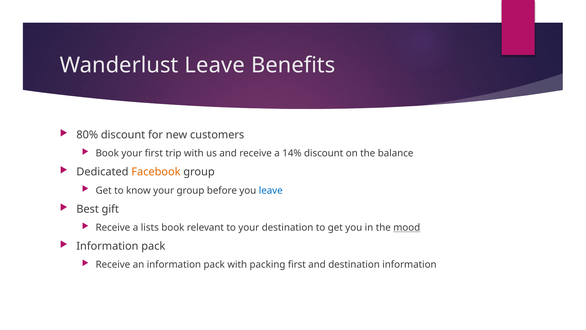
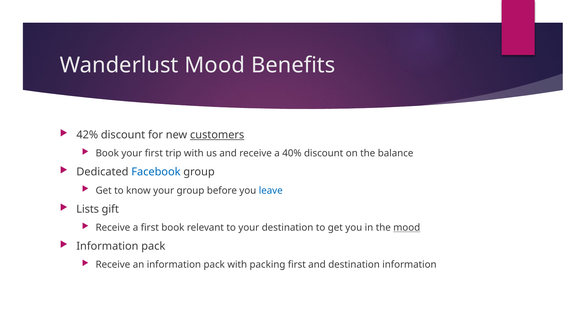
Wanderlust Leave: Leave -> Mood (215, 65)
80%: 80% -> 42% (87, 135)
customers underline: none -> present (217, 135)
14%: 14% -> 40% (292, 153)
Facebook colour: orange -> blue (156, 172)
Best: Best -> Lists (88, 209)
a lists: lists -> first (150, 227)
